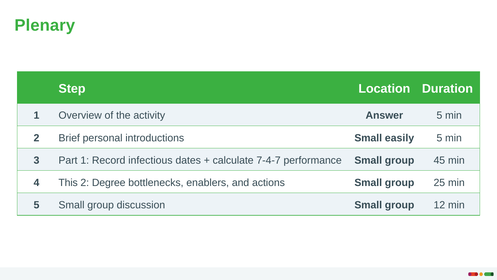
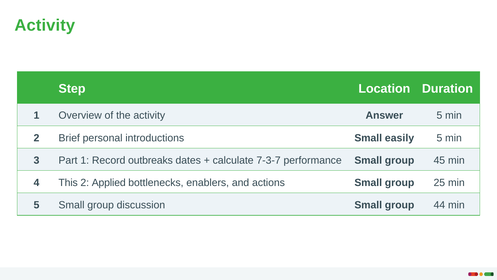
Plenary: Plenary -> Activity (45, 25)
infectious: infectious -> outbreaks (150, 160)
7-4-7: 7-4-7 -> 7-3-7 (269, 160)
Degree: Degree -> Applied (109, 182)
12: 12 -> 44 (439, 205)
